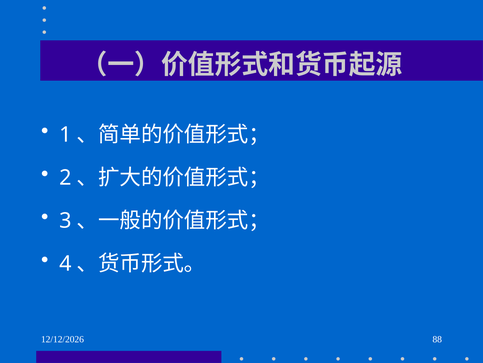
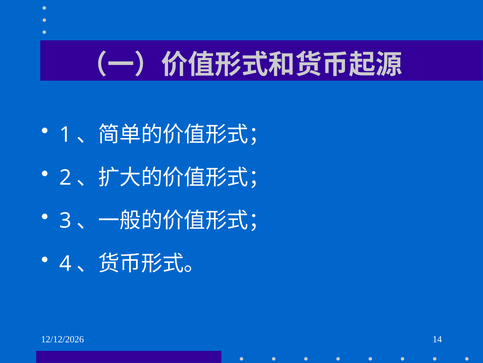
88: 88 -> 14 (437, 339)
